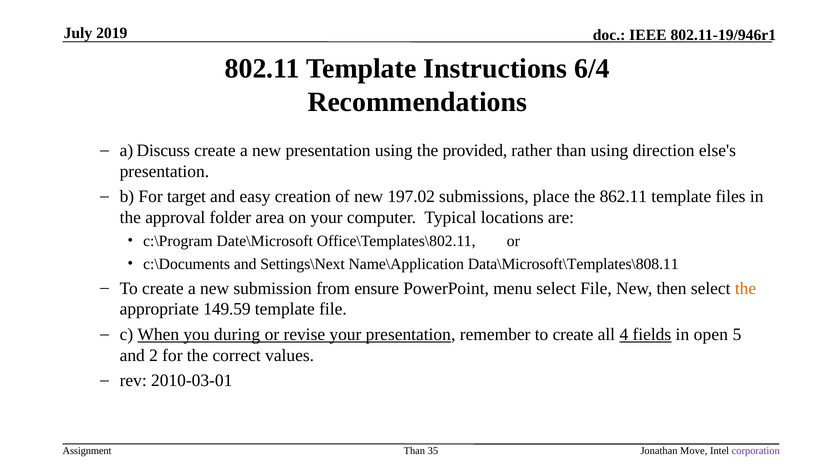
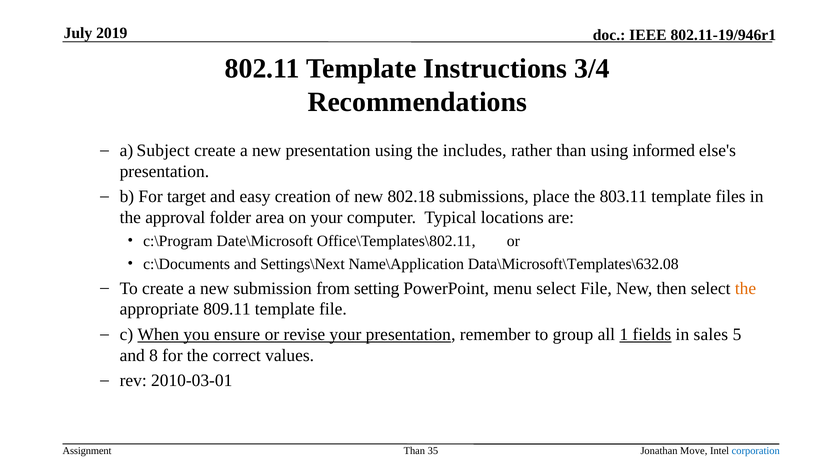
6/4: 6/4 -> 3/4 (592, 69)
Discuss: Discuss -> Subject (163, 150)
provided: provided -> includes (475, 150)
direction: direction -> informed (664, 150)
197.02: 197.02 -> 802.18 (411, 197)
862.11: 862.11 -> 803.11 (623, 197)
Data\Microsoft\Templates\808.11: Data\Microsoft\Templates\808.11 -> Data\Microsoft\Templates\632.08 (573, 264)
ensure: ensure -> setting (377, 288)
149.59: 149.59 -> 809.11 (227, 309)
during: during -> ensure (237, 334)
remember to create: create -> group (573, 334)
4: 4 -> 1 (624, 334)
open: open -> sales (711, 334)
2: 2 -> 8 (153, 355)
corporation colour: purple -> blue (756, 450)
